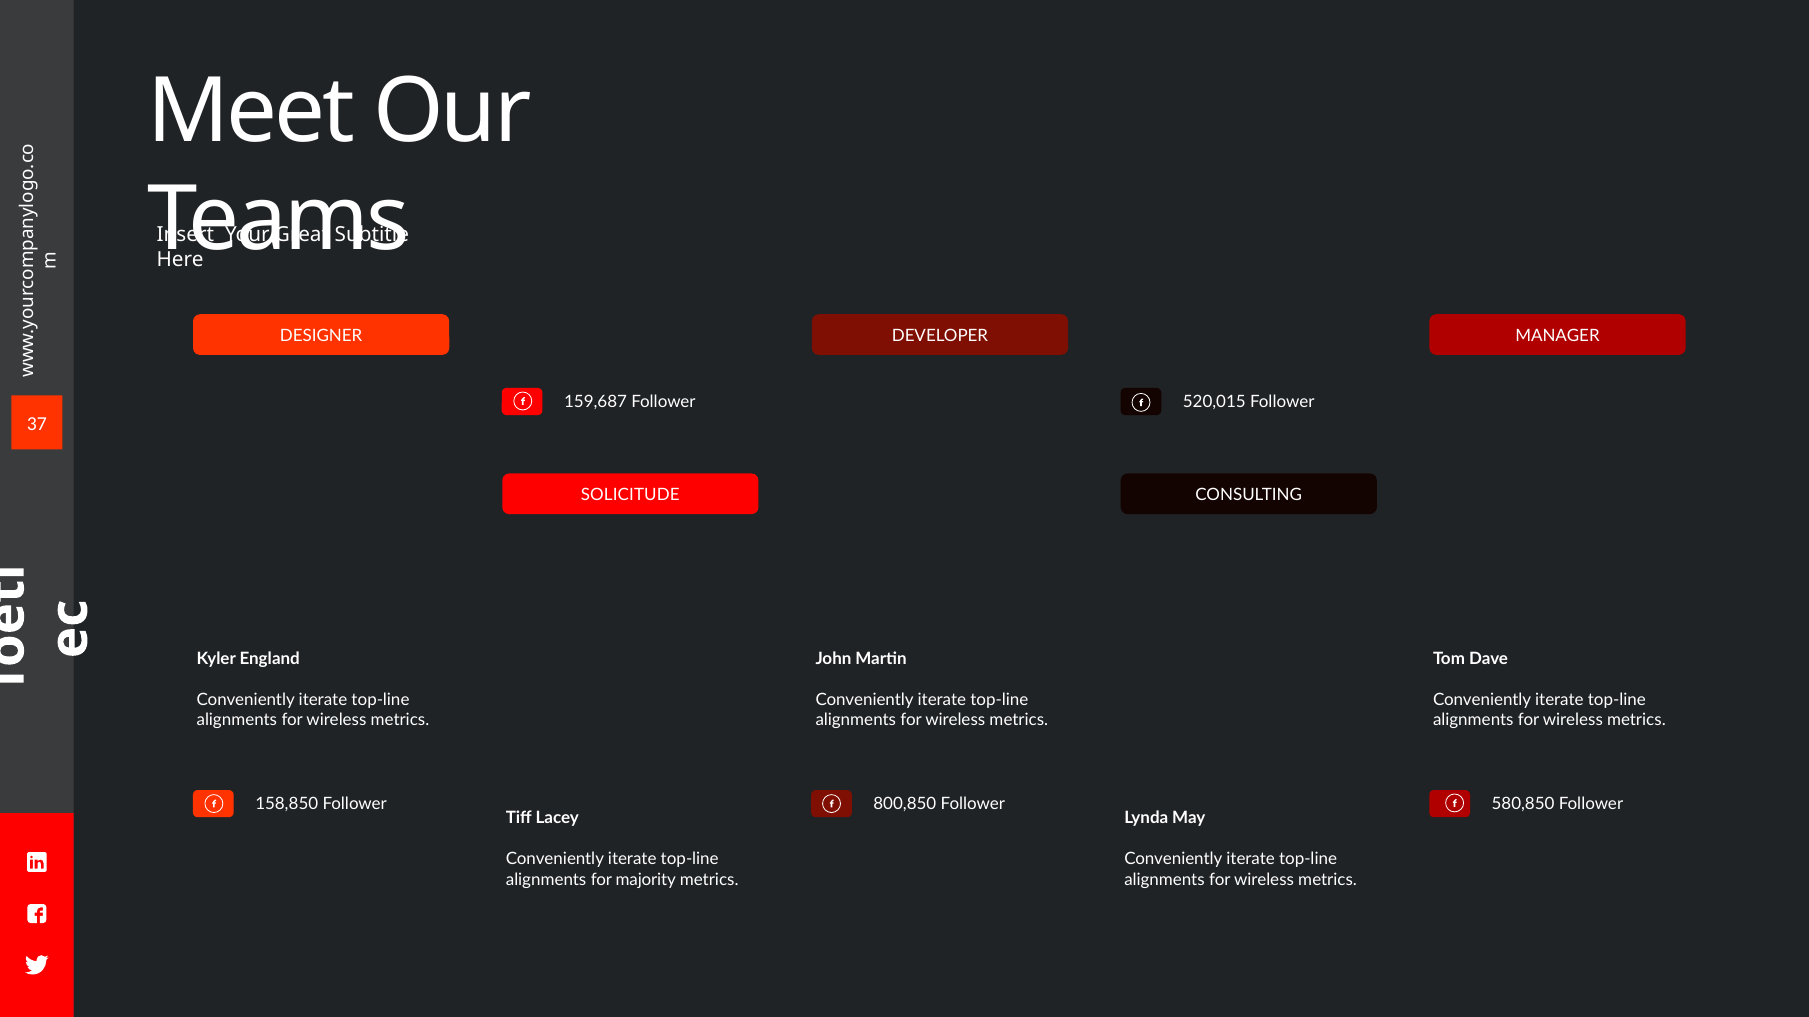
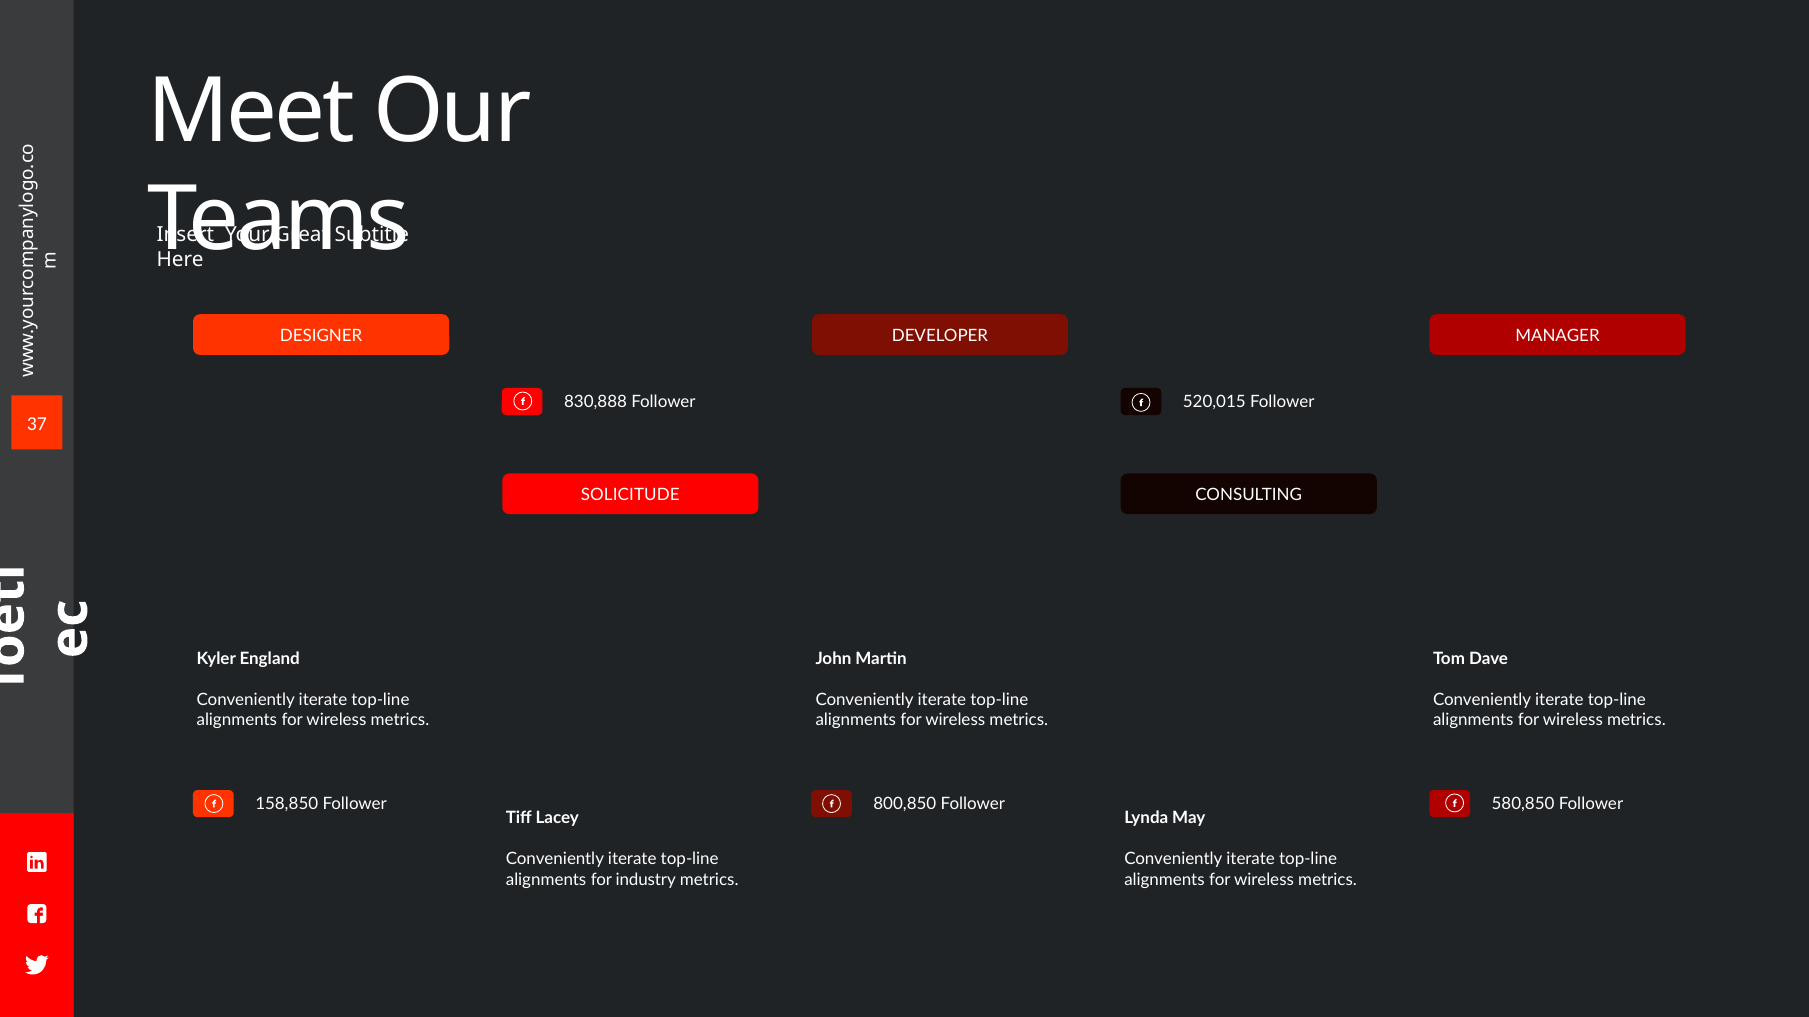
159,687: 159,687 -> 830,888 (596, 402)
majority: majority -> industry (646, 880)
